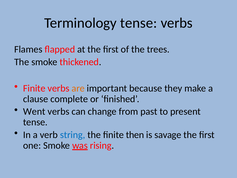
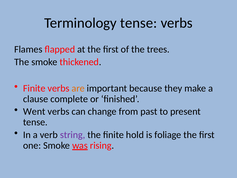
string colour: blue -> purple (73, 135)
then: then -> hold (135, 135)
savage: savage -> foliage (168, 135)
